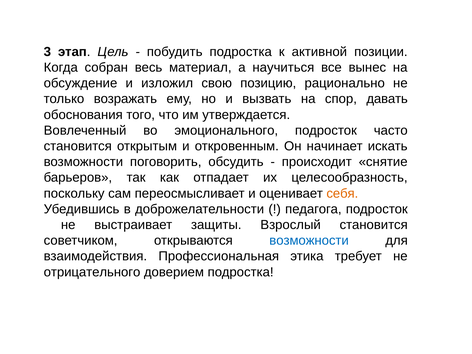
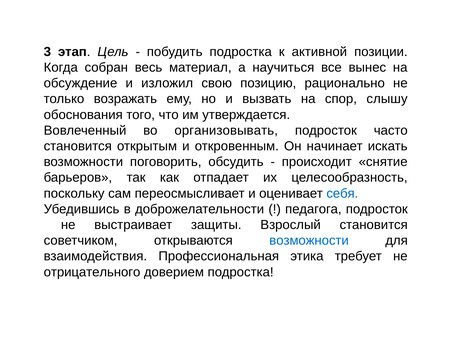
давать: давать -> слышу (387, 99)
эмоционального: эмоционального -> организовывать (226, 130)
себя colour: orange -> blue (342, 193)
